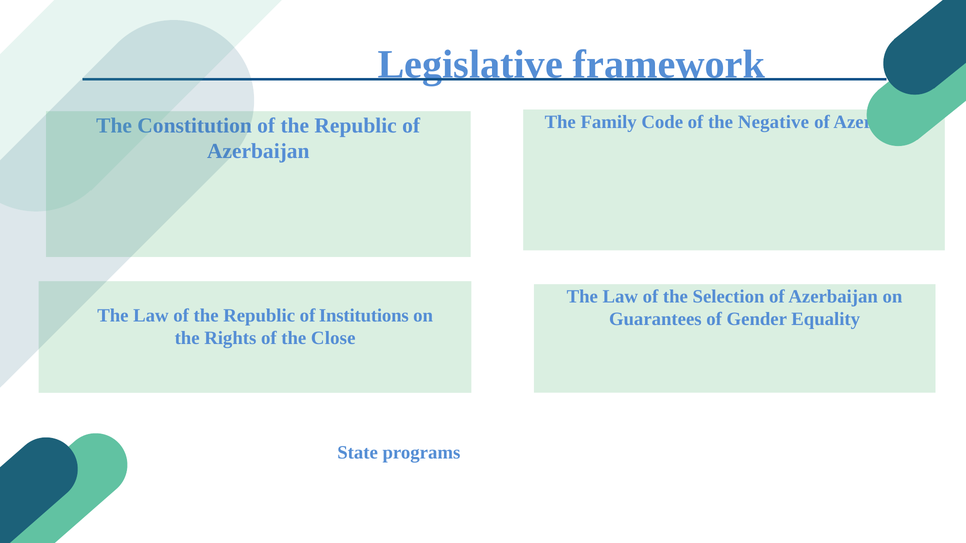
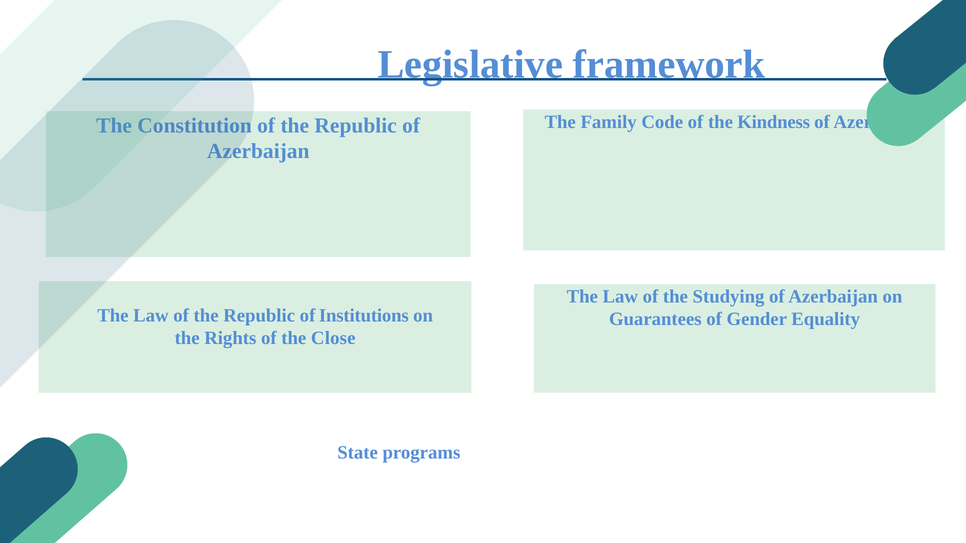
Negative: Negative -> Kindness (774, 122)
Selection: Selection -> Studying (729, 297)
